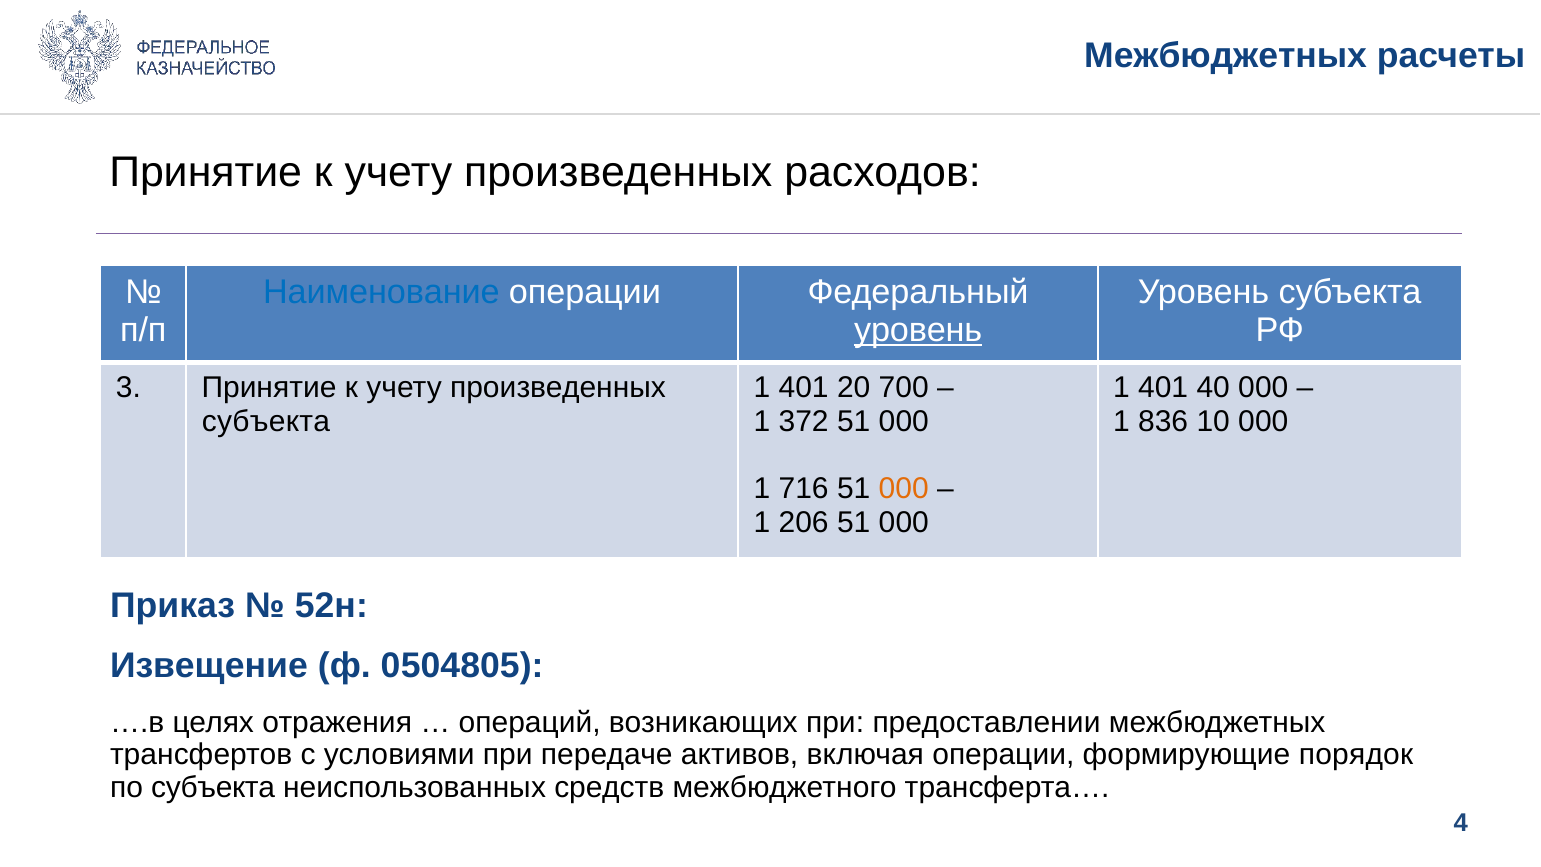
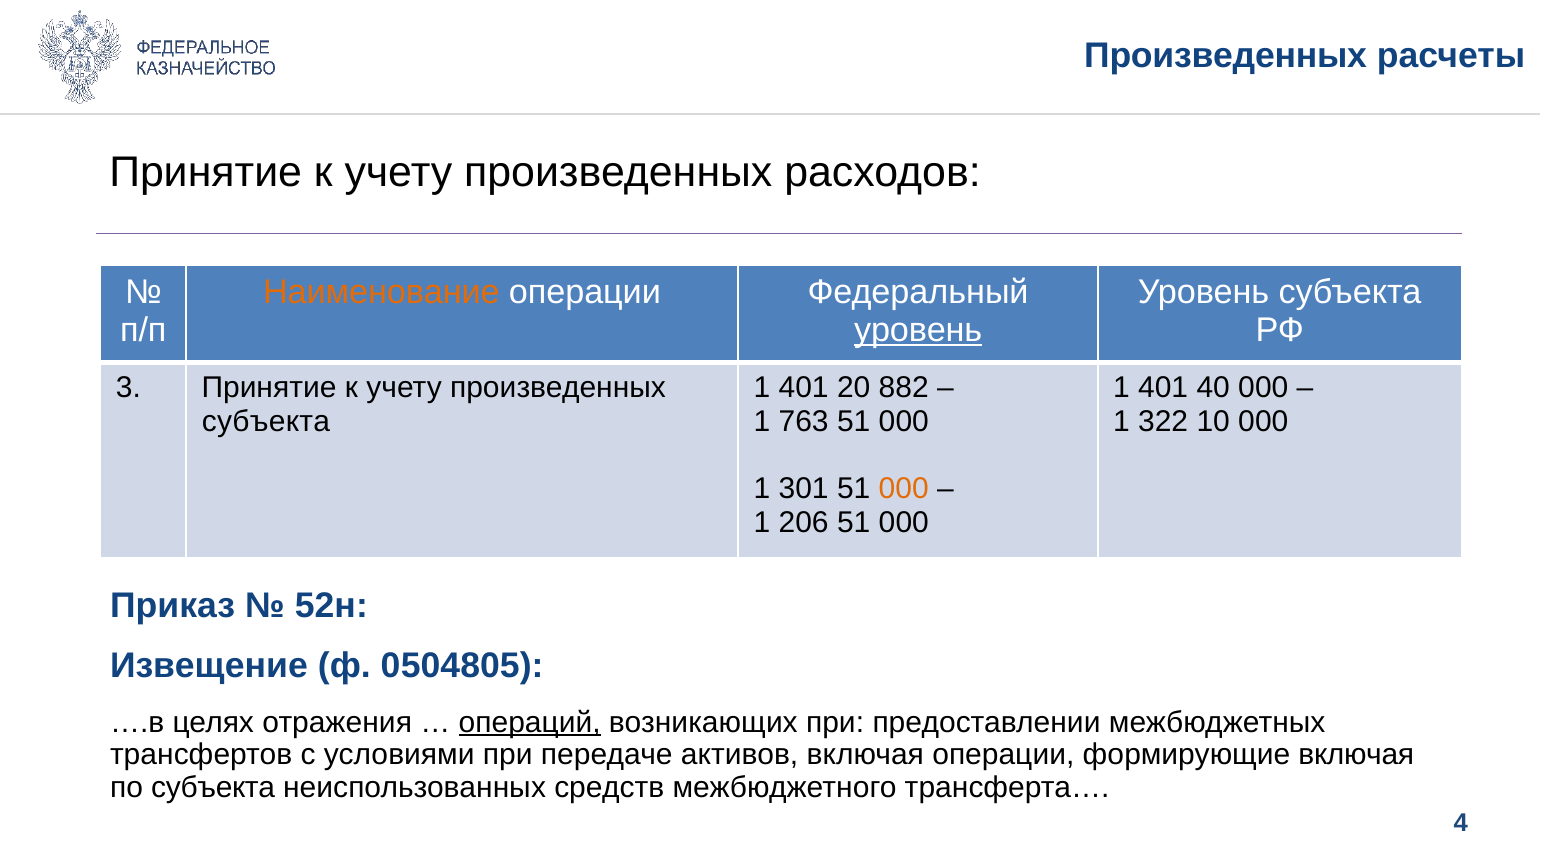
Межбюджетных: Межбюджетных -> Произведенных (1226, 56)
Наименование colour: blue -> orange (381, 292)
700: 700 -> 882 (904, 387)
372: 372 -> 763 (804, 421)
836: 836 -> 322 (1163, 421)
716: 716 -> 301 (804, 488)
операций underline: none -> present (530, 722)
формирующие порядок: порядок -> включая (1356, 755)
